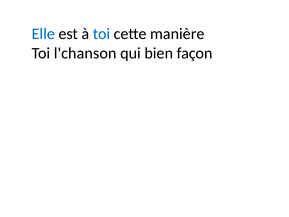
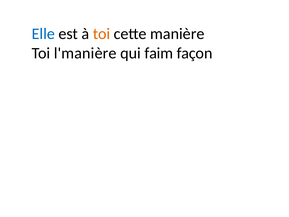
toi colour: blue -> orange (102, 34)
l'chanson: l'chanson -> l'manière (85, 53)
bien: bien -> faim (159, 53)
